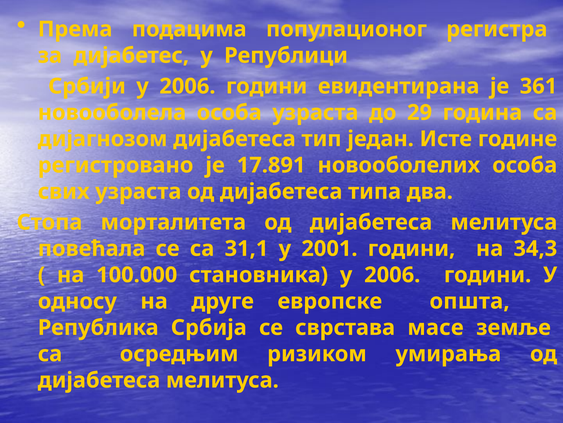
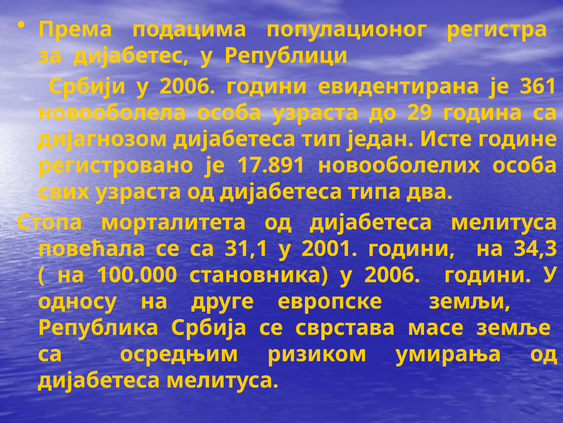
општа: општа -> земљи (470, 301)
